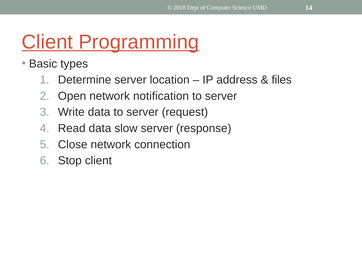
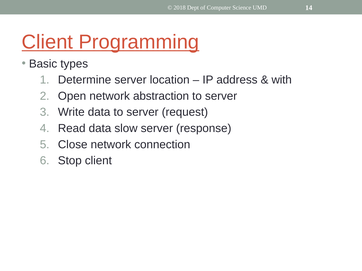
files: files -> with (282, 80)
notification: notification -> abstraction (161, 96)
